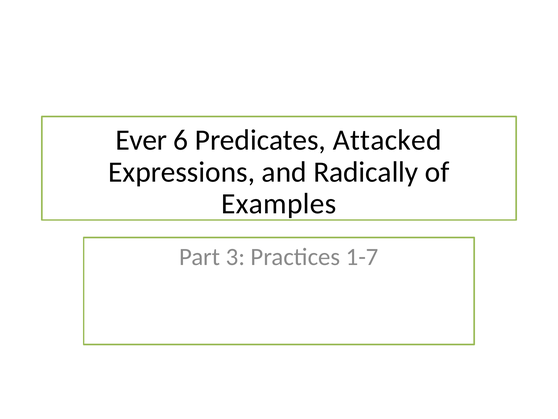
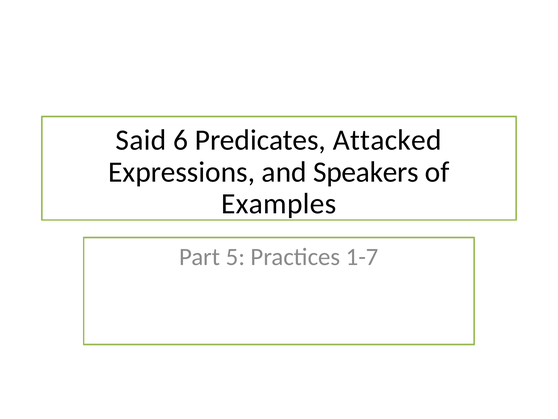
Ever: Ever -> Said (141, 140)
Radically: Radically -> Speakers (366, 172)
3: 3 -> 5 (235, 257)
